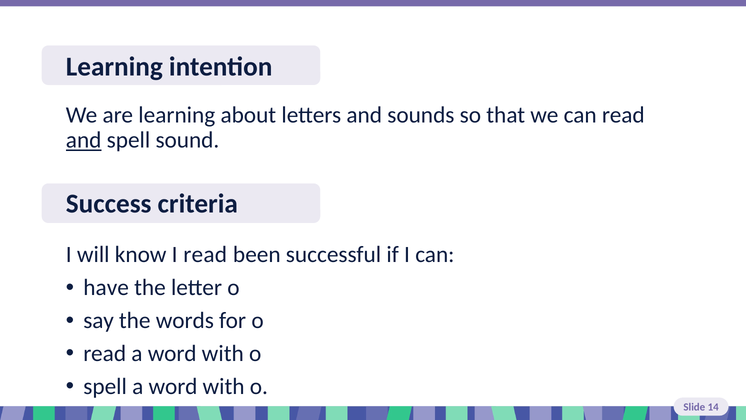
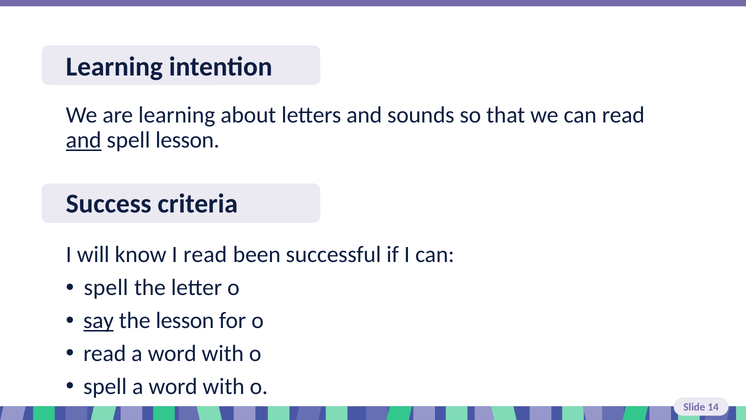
spell sound: sound -> lesson (187, 140)
have: have -> spell (106, 287)
say underline: none -> present (99, 320)
the words: words -> lesson (185, 320)
